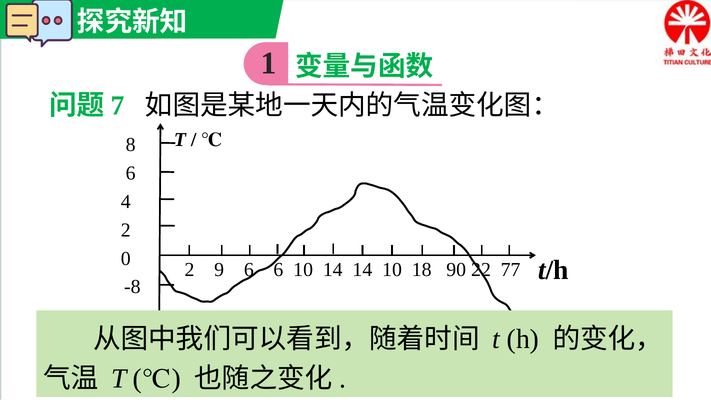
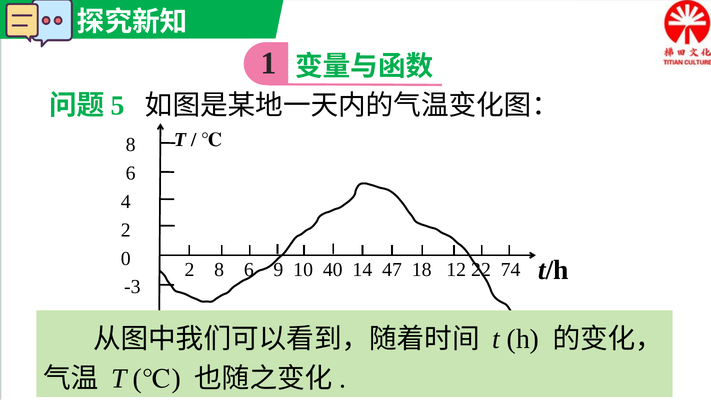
7: 7 -> 5 (118, 106)
2 9: 9 -> 8 (219, 270)
6 6: 6 -> 9 (278, 270)
10 14: 14 -> 40 (333, 270)
14 10: 10 -> 47 (392, 270)
90: 90 -> 12 (456, 270)
77: 77 -> 74 (511, 270)
-8: -8 -> -3 (132, 287)
